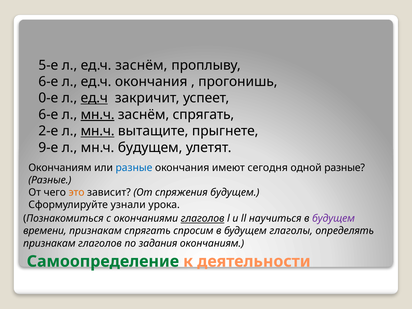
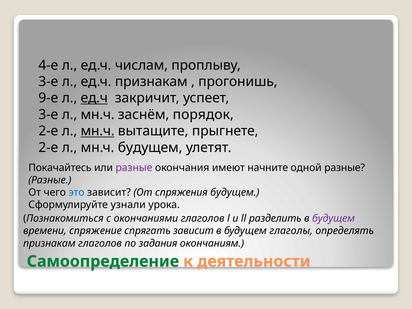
5-е: 5-е -> 4-е (48, 65)
ед.ч заснём: заснём -> числам (141, 65)
6-е: 6-е -> 3-е (48, 82)
ед.ч окончания: окончания -> признакам (151, 82)
0-е: 0-е -> 9-е (48, 98)
6-е: 6-е -> 3-е (48, 115)
мн.ч underline: present -> none (98, 115)
заснём спрягать: спрягать -> порядок (203, 115)
9-е: 9-е -> 2-е (48, 148)
Окончаниям: Окончаниям -> Покачайтесь (60, 168)
разные colour: blue -> purple (134, 168)
сегодня: сегодня -> начните (268, 168)
это colour: orange -> blue (77, 192)
глаголов underline: present -> none (203, 219)
научиться: научиться -> разделить (275, 219)
времени признакам: признакам -> спряжение (95, 231)
спрягать спросим: спросим -> зависит (193, 231)
